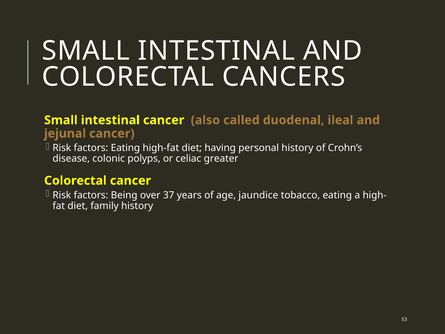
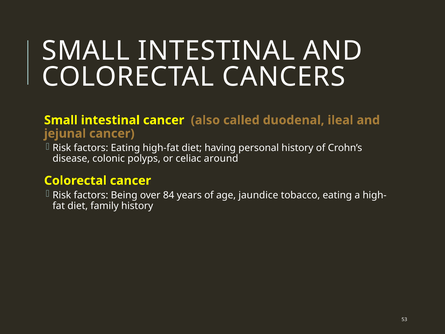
greater: greater -> around (221, 159)
37: 37 -> 84 (169, 195)
